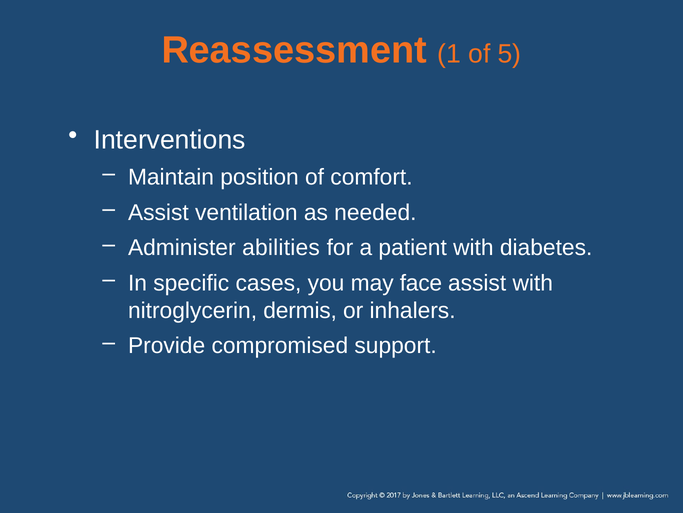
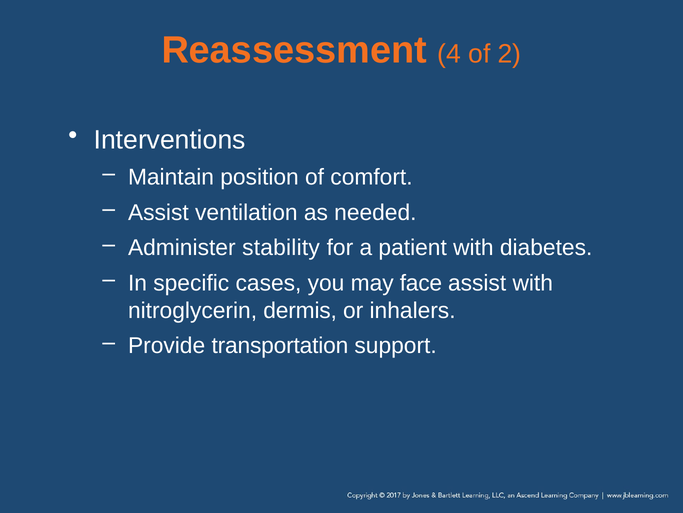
1: 1 -> 4 (449, 54)
5: 5 -> 2 (510, 54)
abilities: abilities -> stability (281, 247)
compromised: compromised -> transportation (280, 345)
